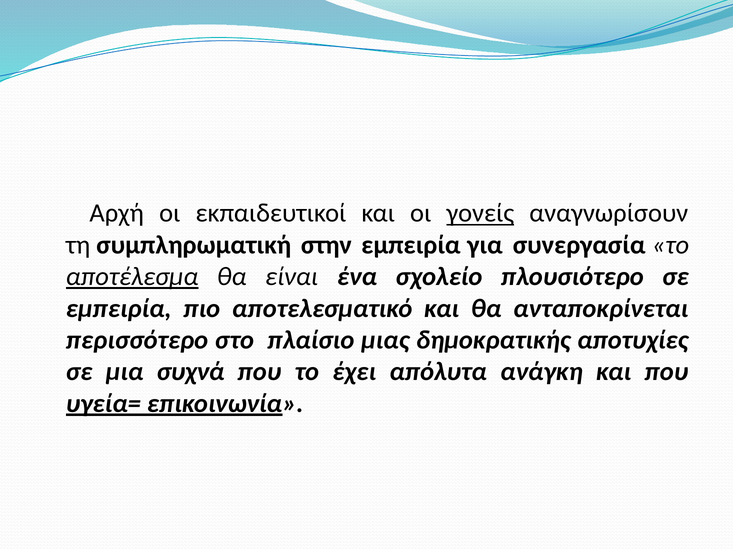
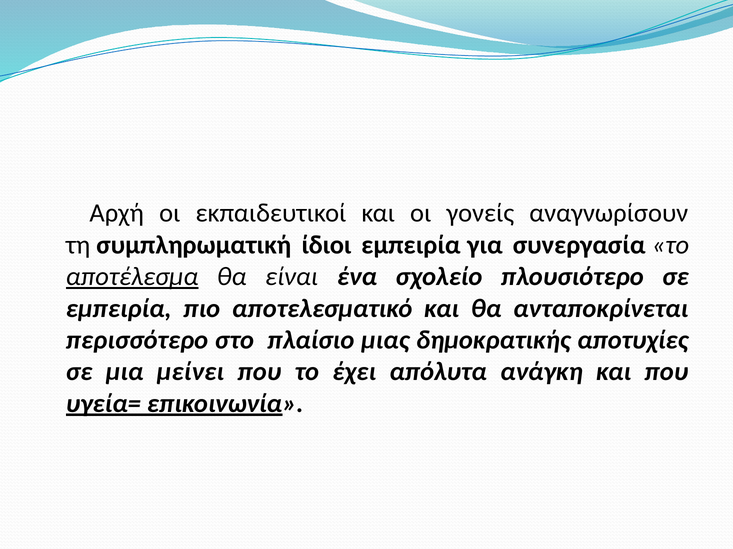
γονείς underline: present -> none (480, 214)
στην: στην -> ίδιοι (326, 245)
συχνά: συχνά -> μείνει (190, 372)
